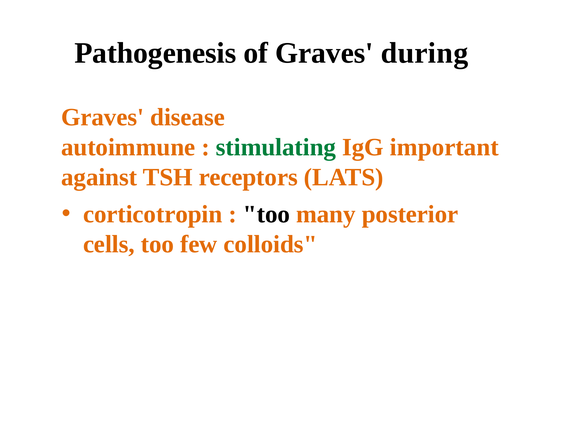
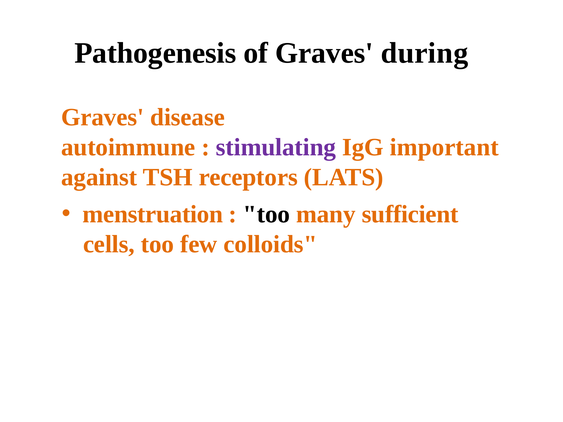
stimulating colour: green -> purple (276, 147)
corticotropin: corticotropin -> menstruation (153, 214)
posterior: posterior -> sufficient (410, 214)
